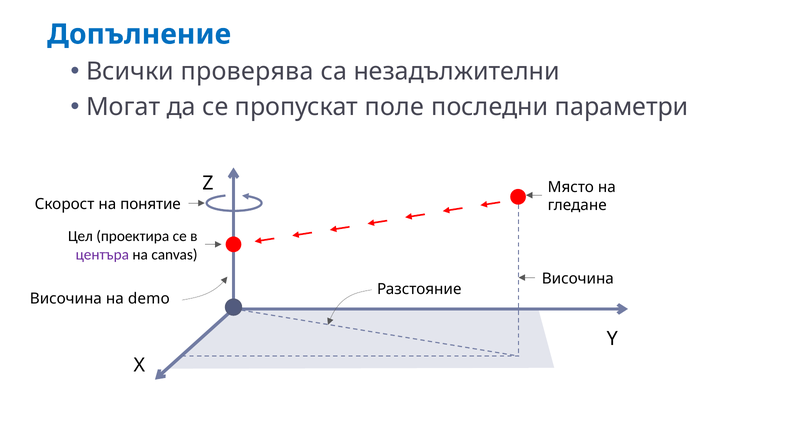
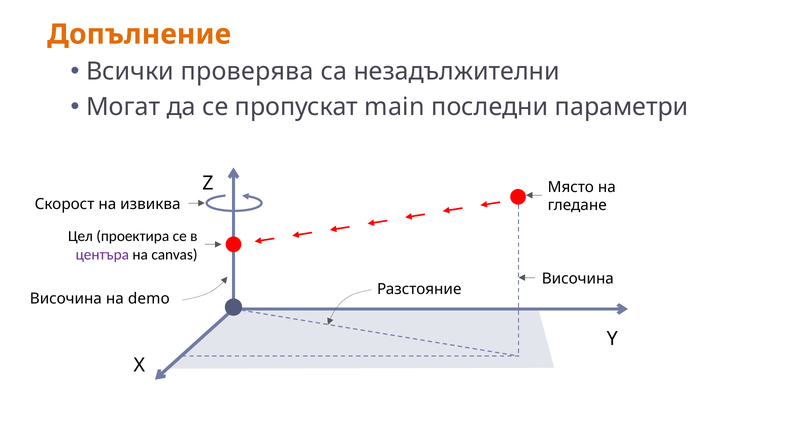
Допълнение colour: blue -> orange (139, 34)
поле: поле -> main (395, 107)
понятие: понятие -> извиква (150, 204)
